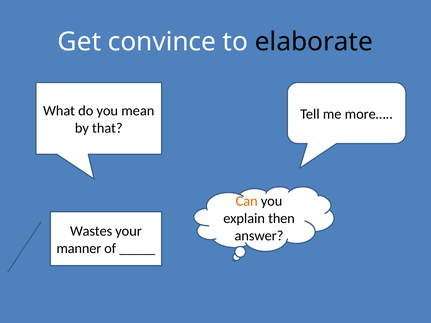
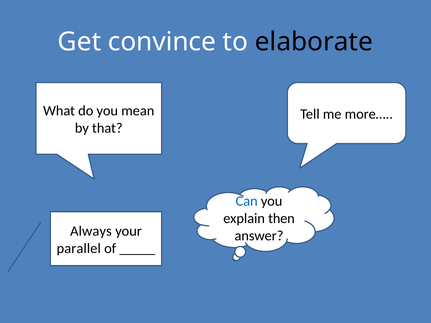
Can colour: orange -> blue (247, 201)
Wastes: Wastes -> Always (91, 231)
manner: manner -> parallel (79, 248)
